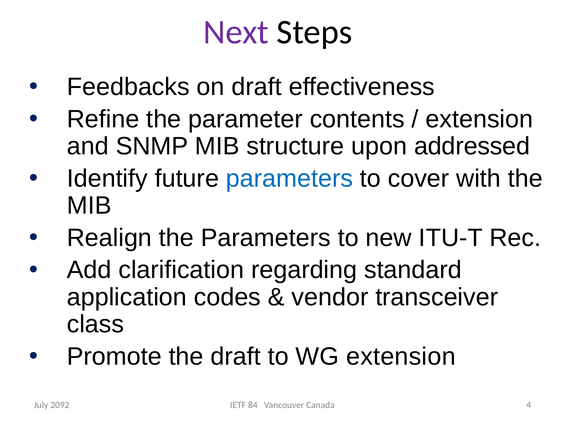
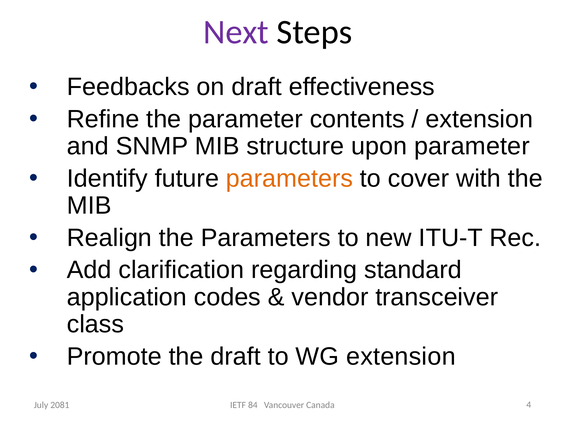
upon addressed: addressed -> parameter (472, 146)
parameters colour: blue -> orange (289, 178)
2092: 2092 -> 2081 (60, 405)
